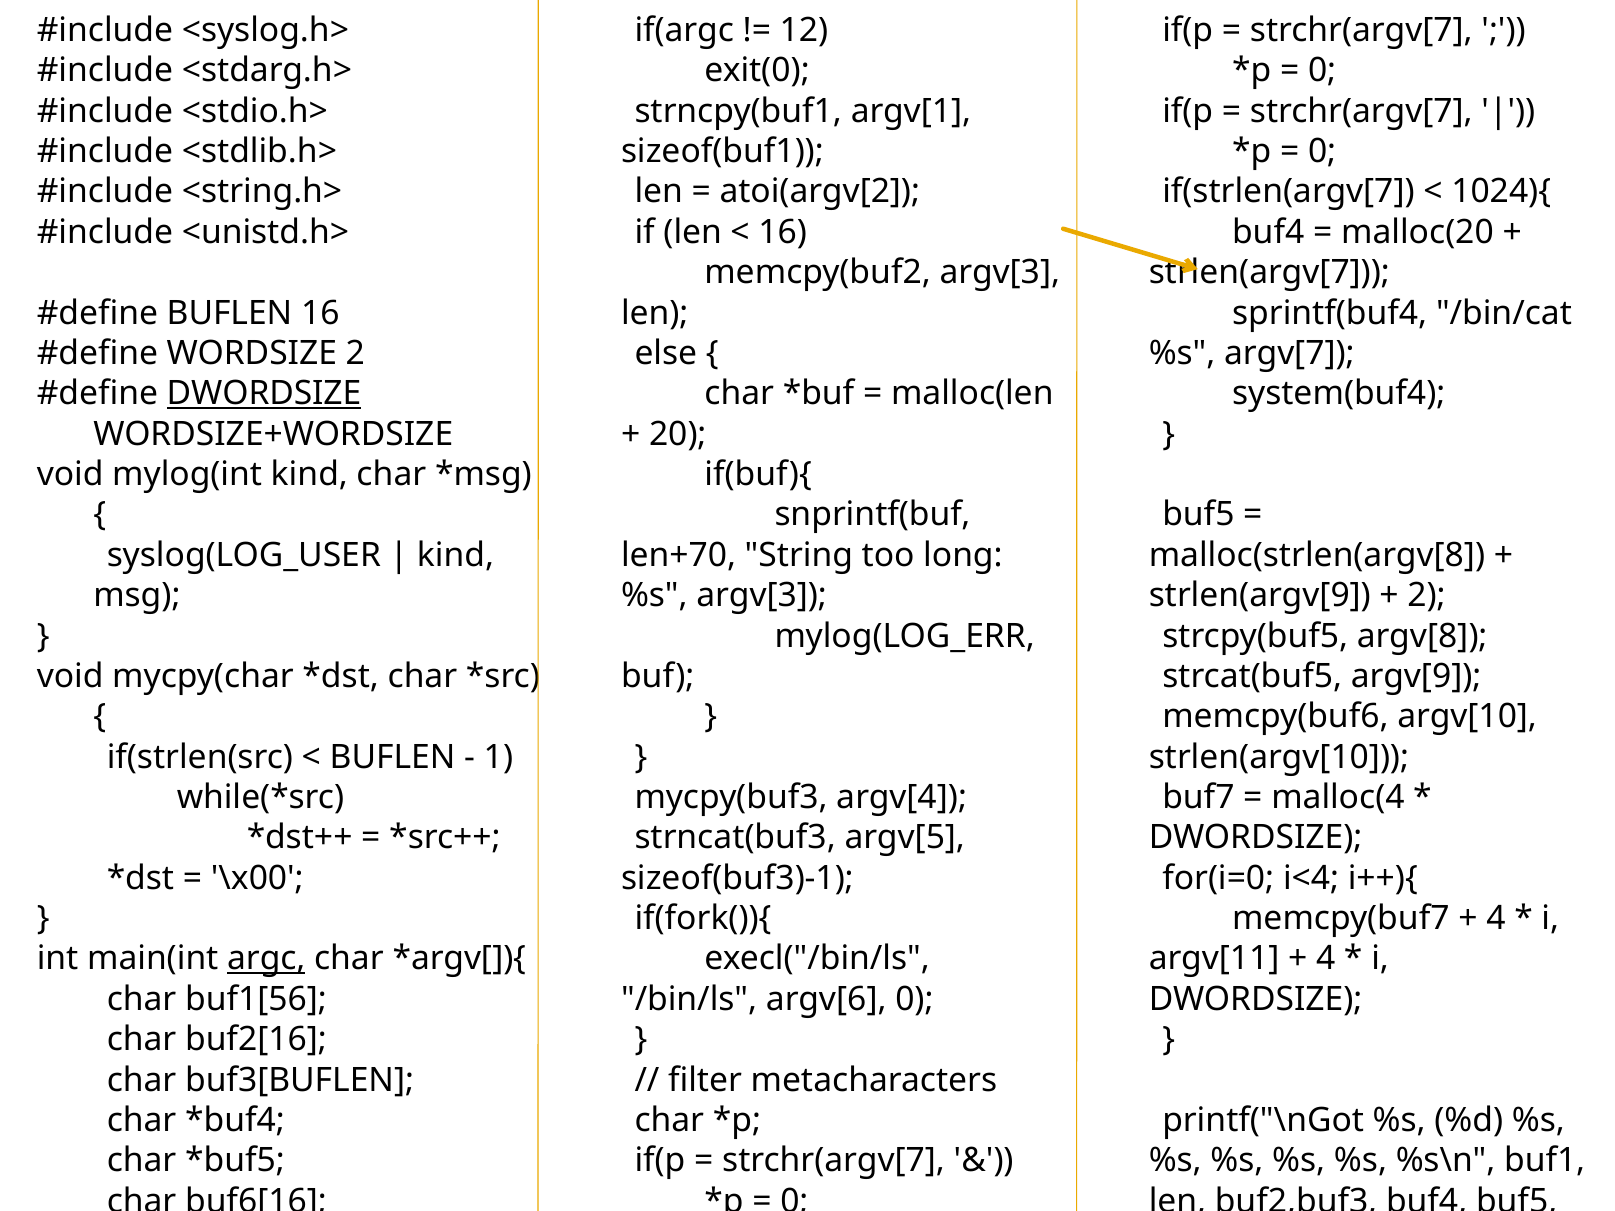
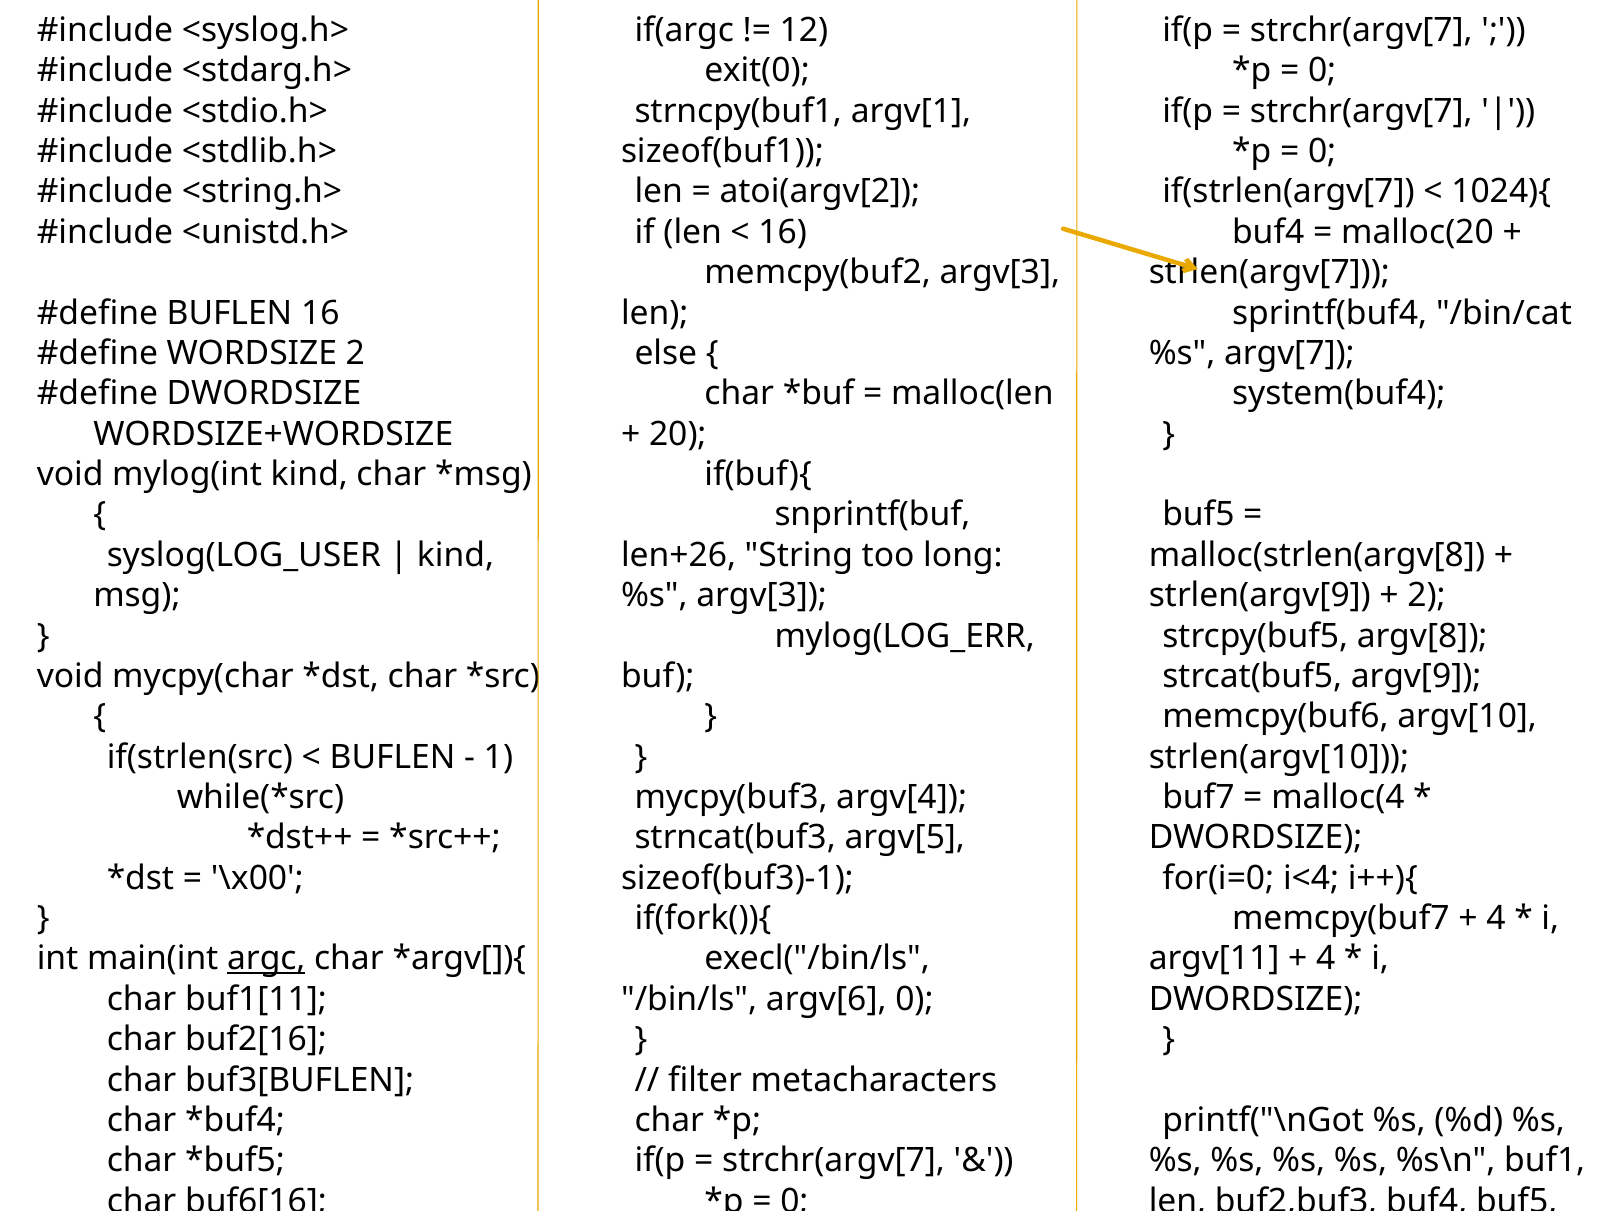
DWORDSIZE underline: present -> none (264, 394)
len+70: len+70 -> len+26 (679, 555)
buf1[56: buf1[56 -> buf1[11 (256, 999)
